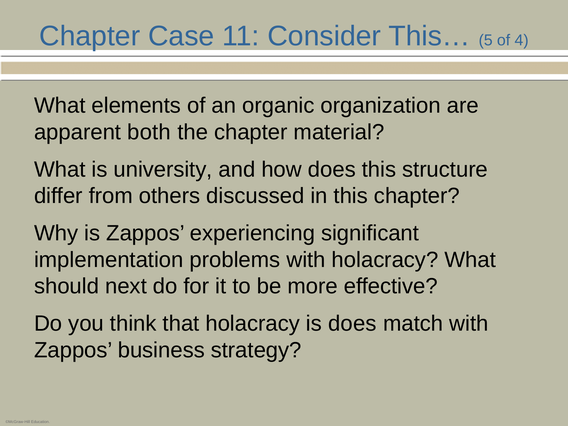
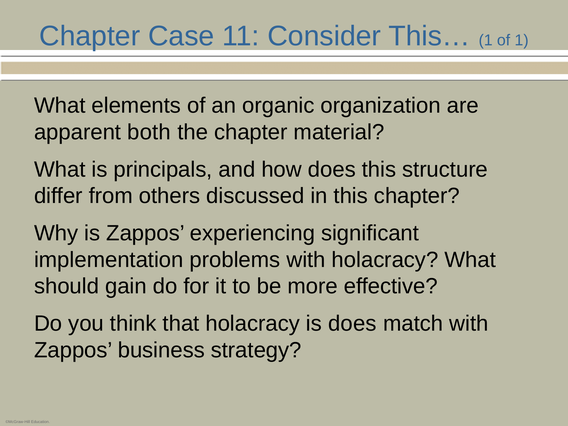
This… 5: 5 -> 1 (486, 40)
of 4: 4 -> 1 (522, 40)
university: university -> principals (163, 169)
next: next -> gain (126, 286)
